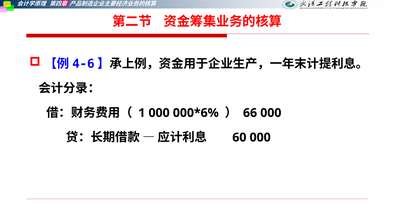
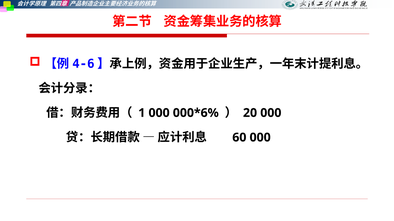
66: 66 -> 20 (250, 113)
